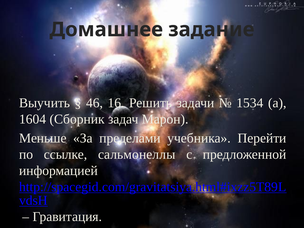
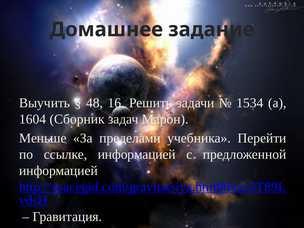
46: 46 -> 48 (94, 103)
ссылке сальмонеллы: сальмонеллы -> информацией (137, 154)
